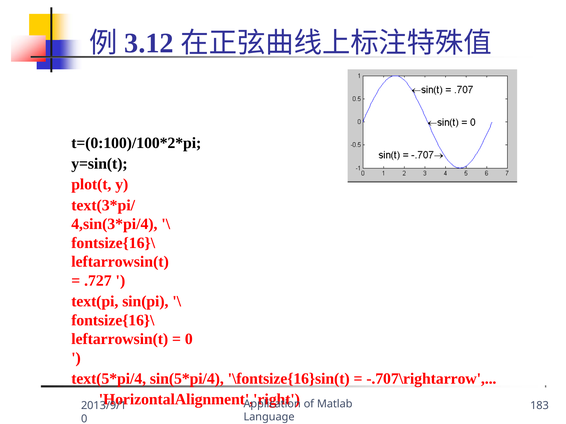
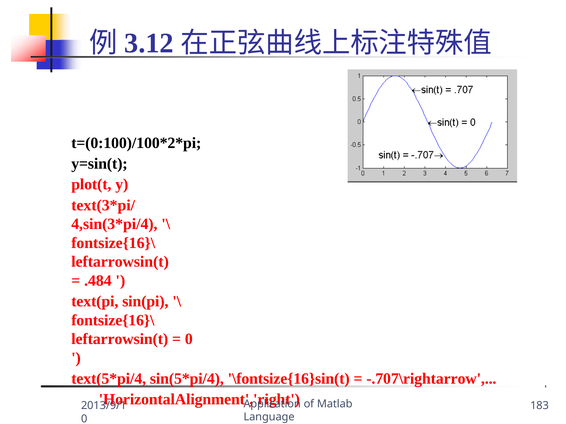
.727: .727 -> .484 (98, 281)
